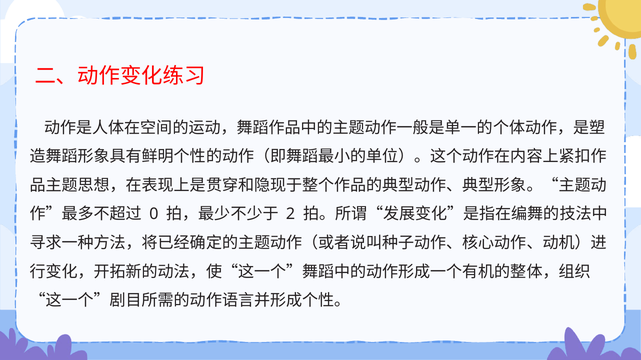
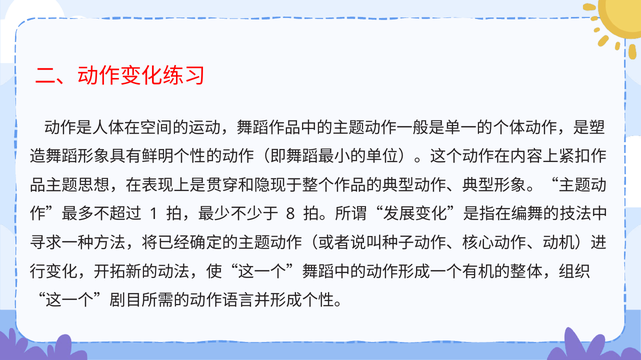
0: 0 -> 1 (154, 215)
2: 2 -> 8 (291, 215)
